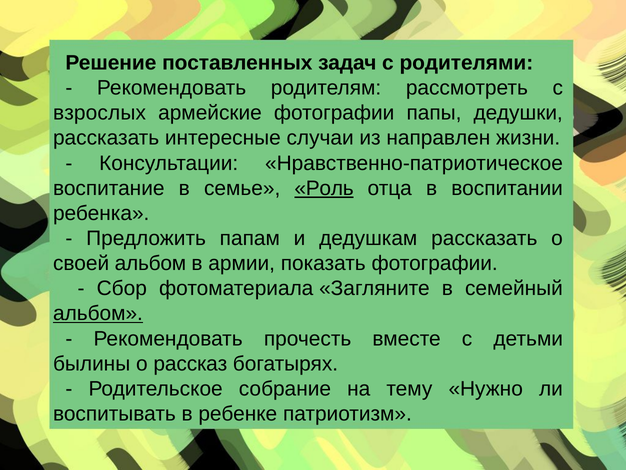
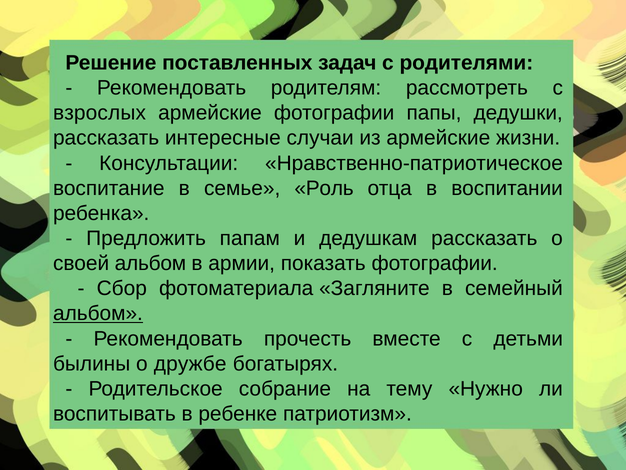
из направлен: направлен -> армейские (438, 138)
Роль underline: present -> none (324, 188)
рассказ: рассказ -> дружбе (190, 363)
